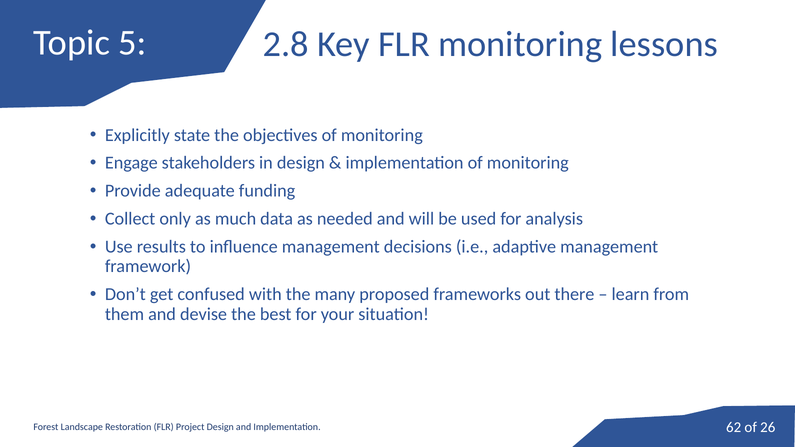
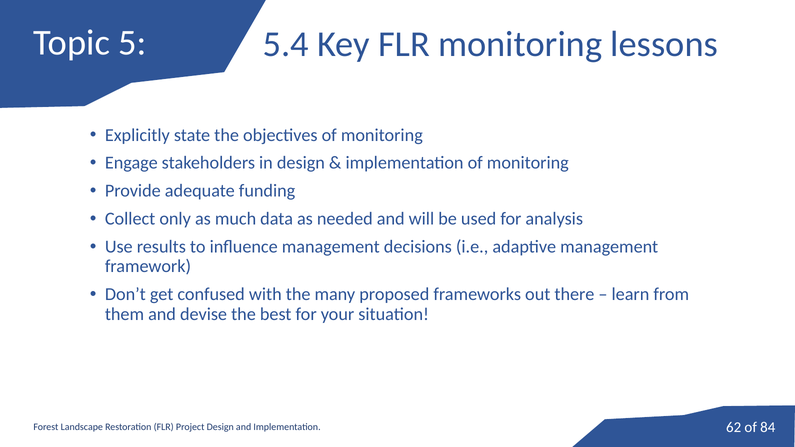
2.8: 2.8 -> 5.4 (286, 44)
26: 26 -> 84 (768, 427)
